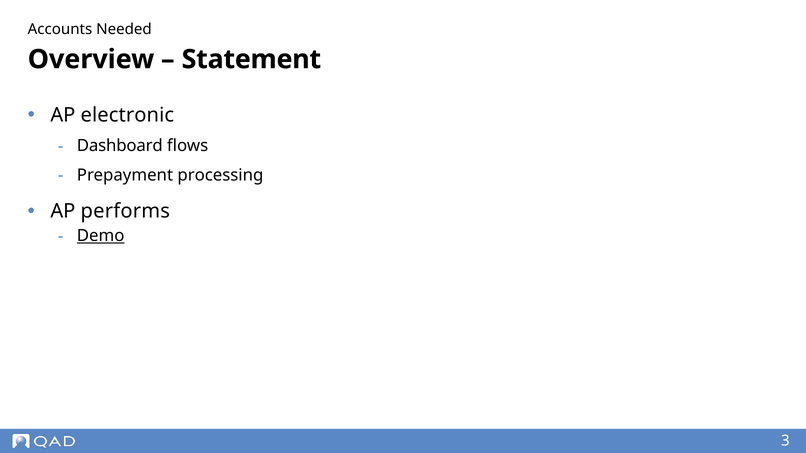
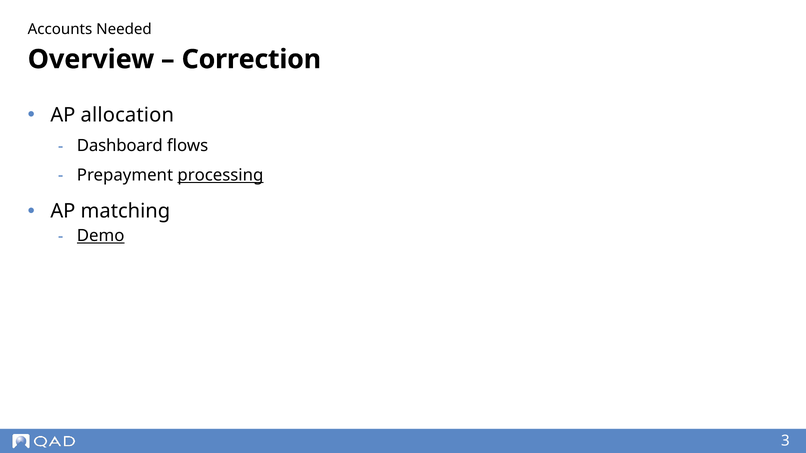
Statement: Statement -> Correction (251, 59)
electronic: electronic -> allocation (127, 115)
processing underline: none -> present (220, 175)
performs: performs -> matching (125, 212)
